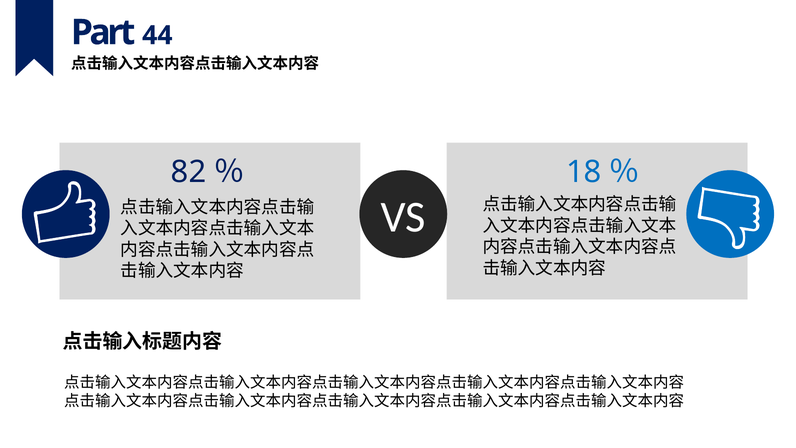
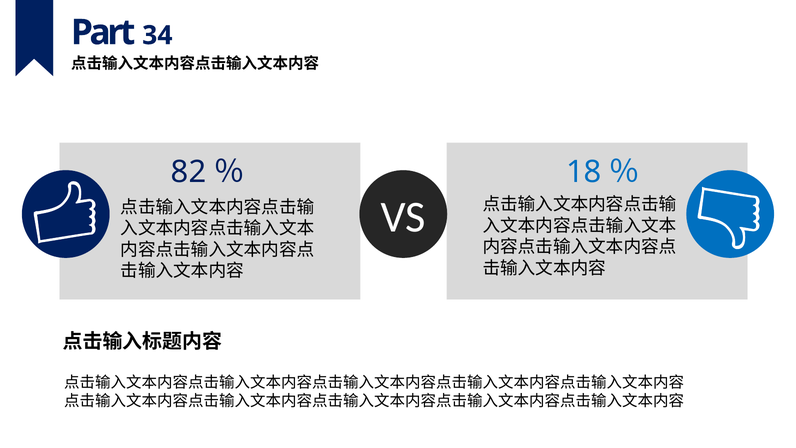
44: 44 -> 34 (157, 35)
